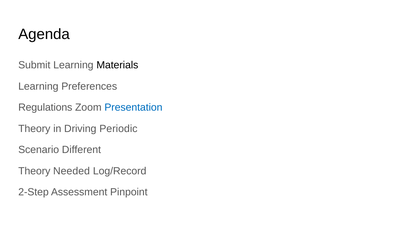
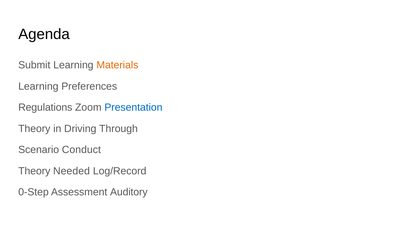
Materials colour: black -> orange (117, 65)
Periodic: Periodic -> Through (119, 129)
Different: Different -> Conduct (81, 150)
2-Step: 2-Step -> 0-Step (33, 192)
Pinpoint: Pinpoint -> Auditory (129, 192)
